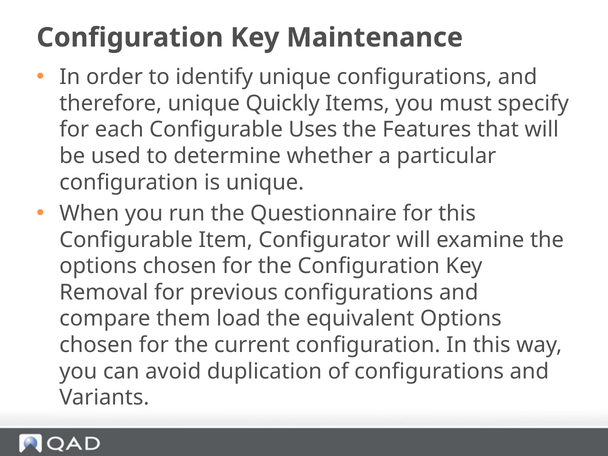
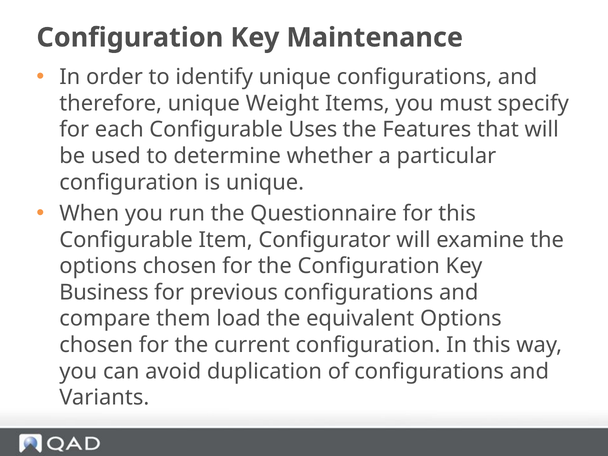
Quickly: Quickly -> Weight (283, 103)
Removal: Removal -> Business (104, 292)
